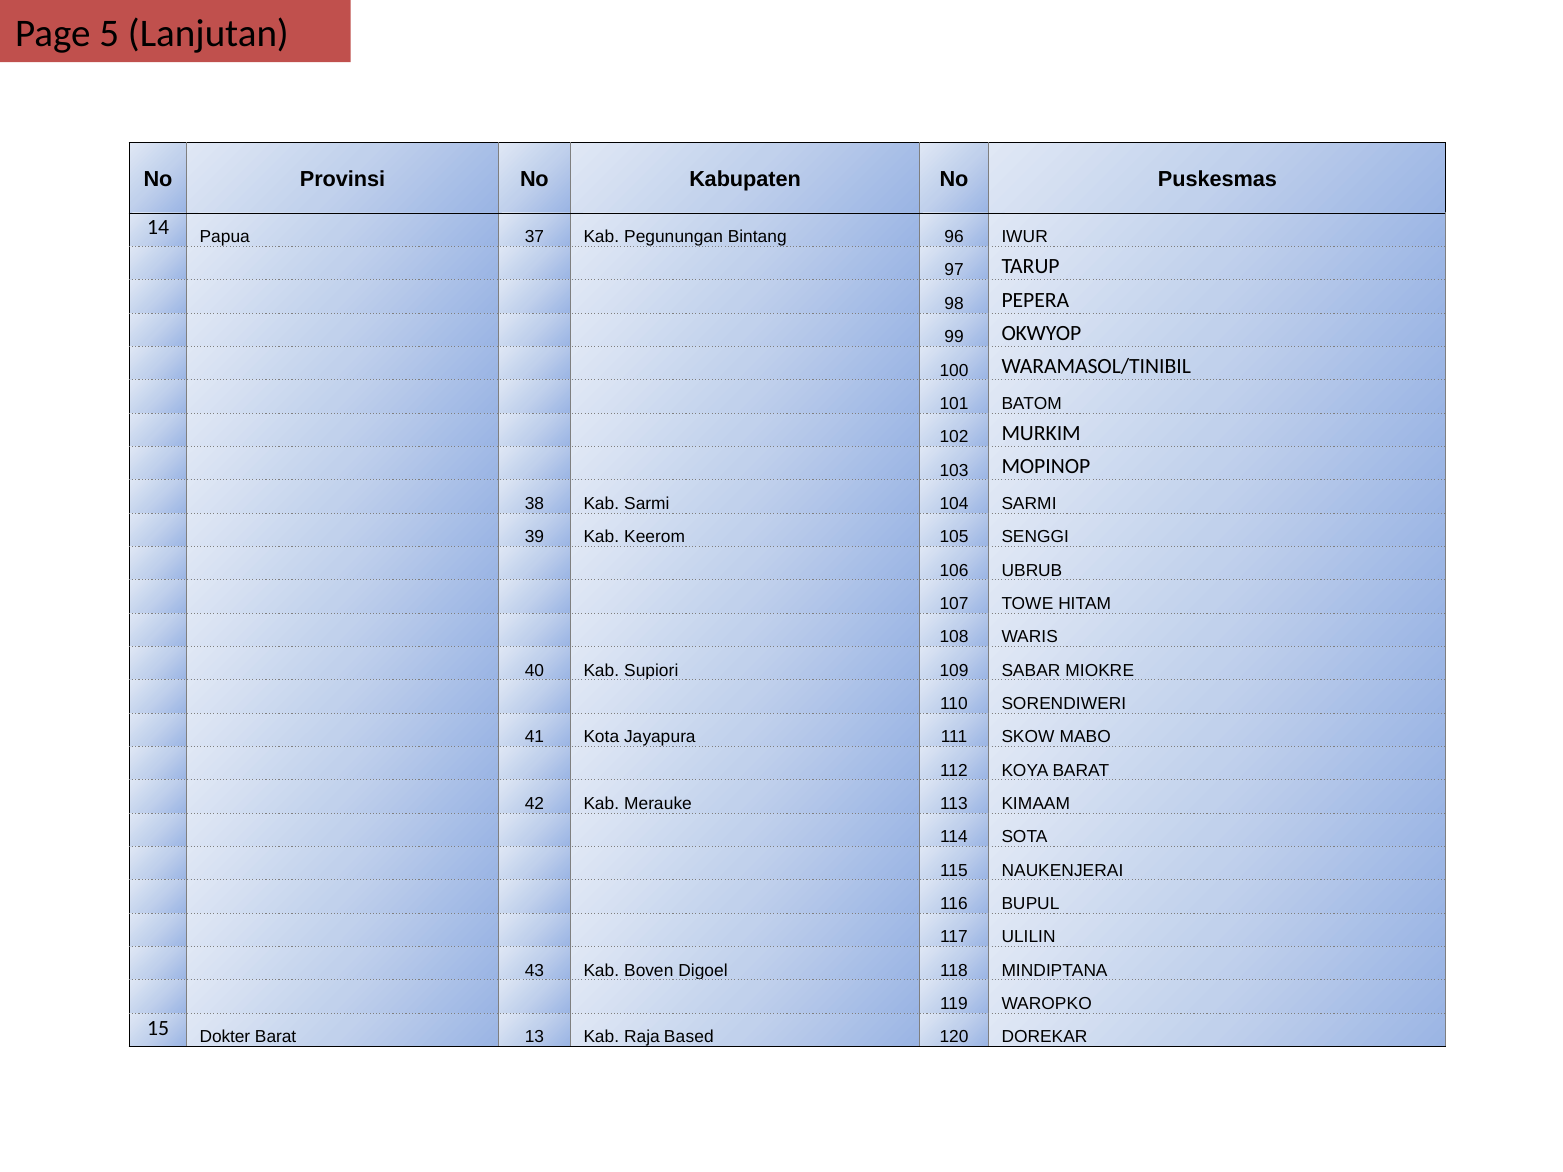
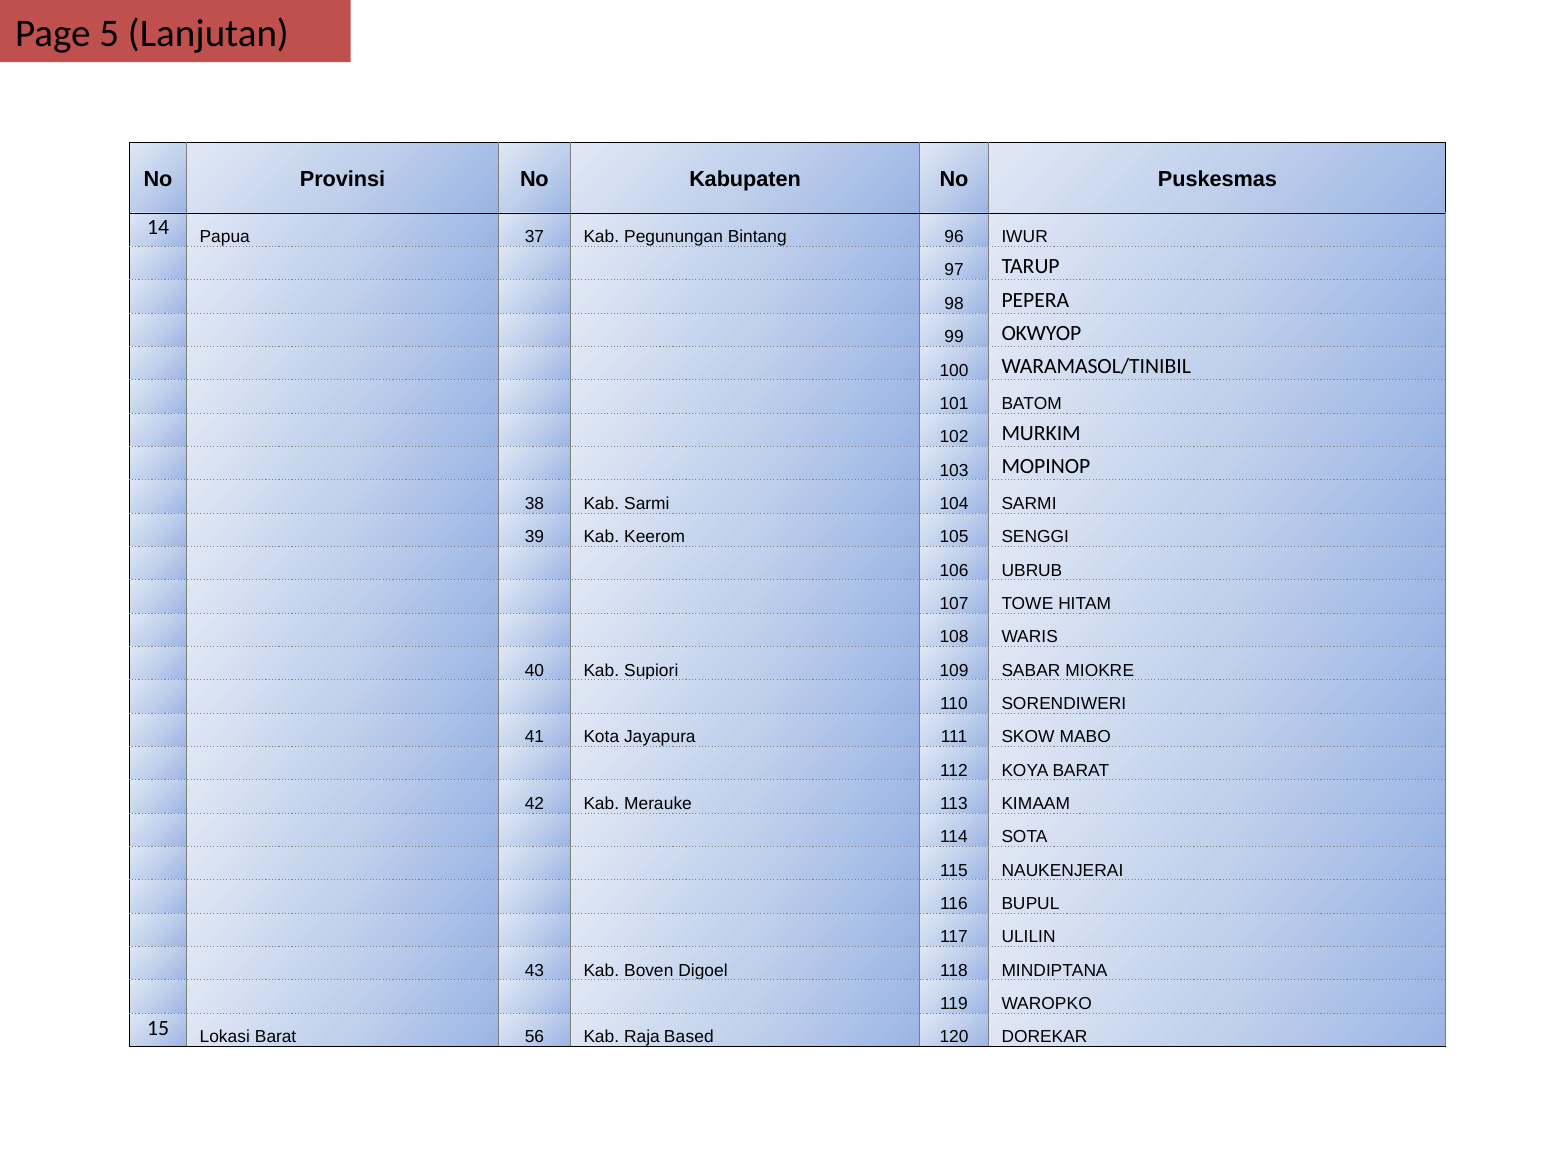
Dokter: Dokter -> Lokasi (225, 1037)
13: 13 -> 56 (534, 1037)
